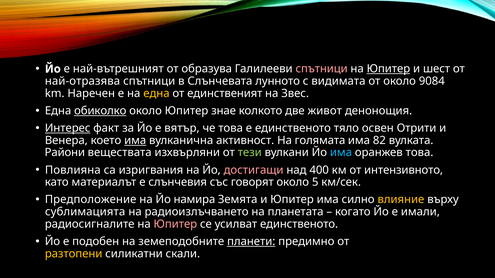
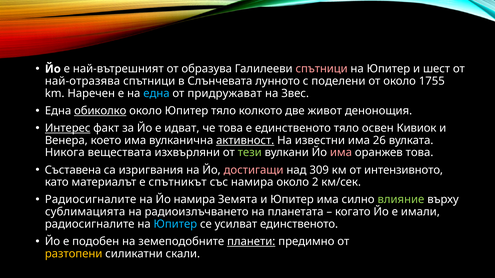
Юпитер underline: present -> none (388, 69)
видимата: видимата -> поделени (338, 81)
9084: 9084 -> 1755 (432, 81)
една colour: yellow -> light blue (156, 94)
единственият: единственият -> придружават (225, 94)
Юпитер знае: знае -> тяло (224, 111)
вятър: вятър -> идват (182, 128)
Отрити: Отрити -> Кивиок (417, 128)
има underline: present -> none (135, 141)
активност underline: none -> present (245, 141)
голямата: голямата -> известни (320, 141)
82: 82 -> 26 (379, 141)
Райони: Райони -> Никога (65, 153)
има colour: light blue -> pink (341, 153)
Повлияна: Повлияна -> Съставена (73, 170)
400: 400 -> 309 (319, 170)
слънчевия: слънчевия -> спътникът (178, 182)
със говорят: говорят -> намира (252, 182)
5: 5 -> 2 (315, 182)
Предположение: Предположение -> Радиосигналите (91, 200)
влияние colour: yellow -> light green (401, 200)
Юпитер colour: pink -> light blue (175, 224)
